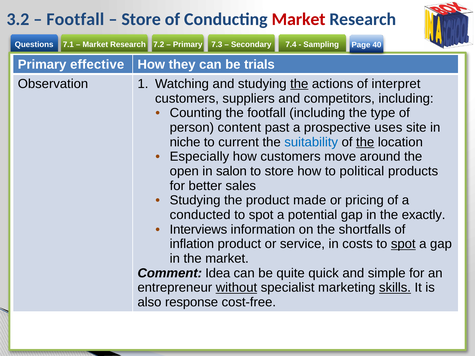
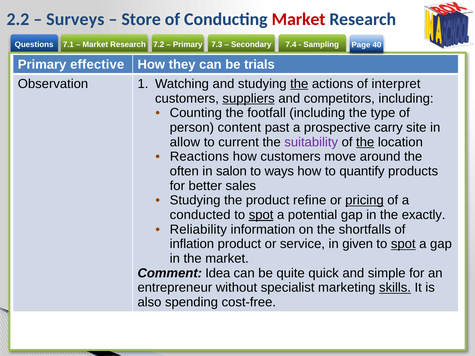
3.2: 3.2 -> 2.2 (18, 19)
Footfall: Footfall -> Surveys (75, 19)
suppliers underline: none -> present (249, 98)
uses: uses -> carry (389, 128)
niche: niche -> allow (185, 142)
suitability colour: blue -> purple (311, 142)
Especially: Especially -> Reactions (199, 157)
open: open -> often (184, 171)
to store: store -> ways (279, 171)
political: political -> quantify (362, 171)
made: made -> refine (310, 200)
pricing underline: none -> present (364, 200)
spot underline: none -> present (261, 215)
Interviews: Interviews -> Reliability (198, 230)
costs: costs -> given (358, 244)
without underline: present -> none (236, 288)
response: response -> spending (192, 302)
